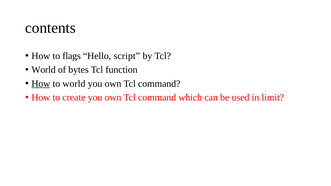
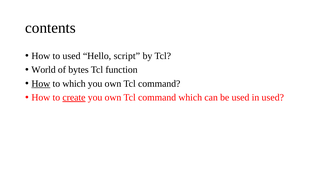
to flags: flags -> used (72, 56)
to world: world -> which (74, 84)
create underline: none -> present (74, 98)
in limit: limit -> used (273, 98)
